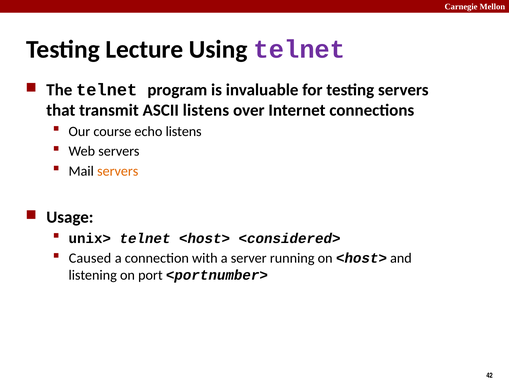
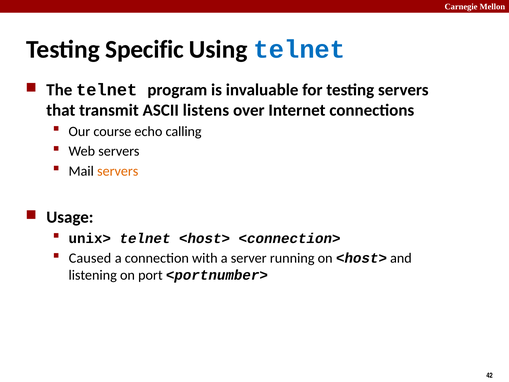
Lecture: Lecture -> Specific (145, 49)
telnet colour: purple -> blue (299, 49)
echo listens: listens -> calling (184, 131)
<considered>: <considered> -> <connection> (290, 238)
